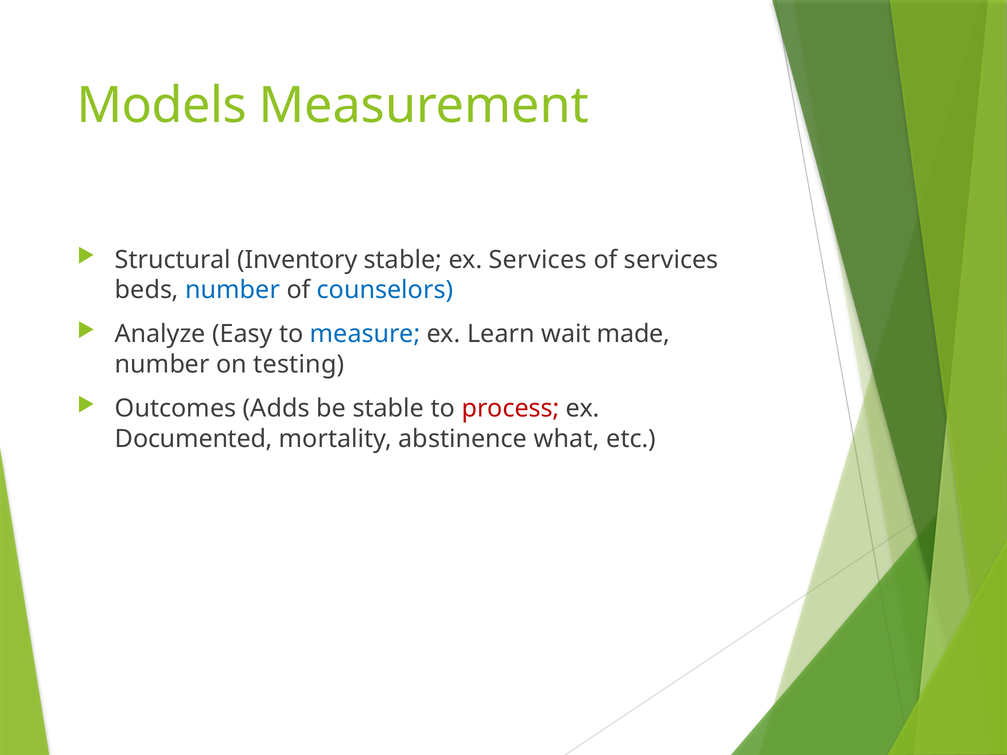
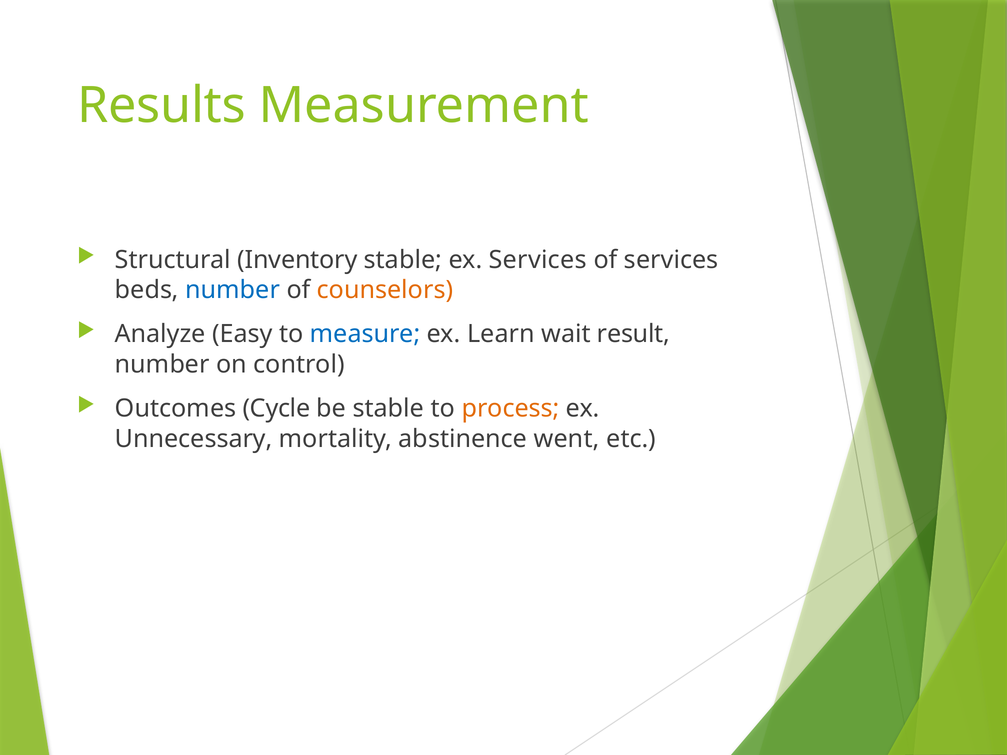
Models: Models -> Results (162, 106)
counselors colour: blue -> orange (385, 290)
made: made -> result (633, 334)
testing: testing -> control (299, 364)
Adds: Adds -> Cycle (276, 409)
process colour: red -> orange (511, 409)
Documented: Documented -> Unnecessary (194, 439)
what: what -> went (567, 439)
